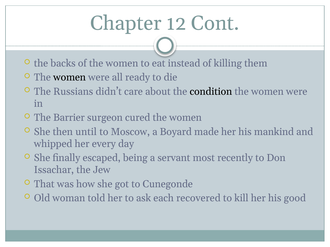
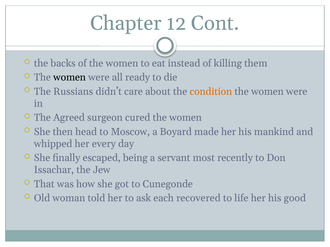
condition colour: black -> orange (211, 92)
Barrier: Barrier -> Agreed (69, 118)
until: until -> head (86, 132)
kill: kill -> life (241, 198)
